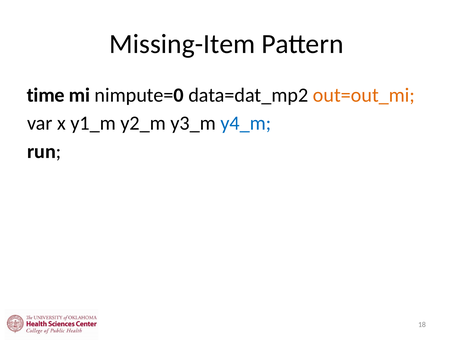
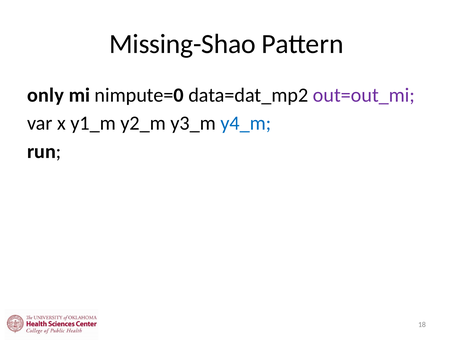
Missing-Item: Missing-Item -> Missing-Shao (182, 44)
time: time -> only (46, 95)
out=out_mi colour: orange -> purple (364, 95)
